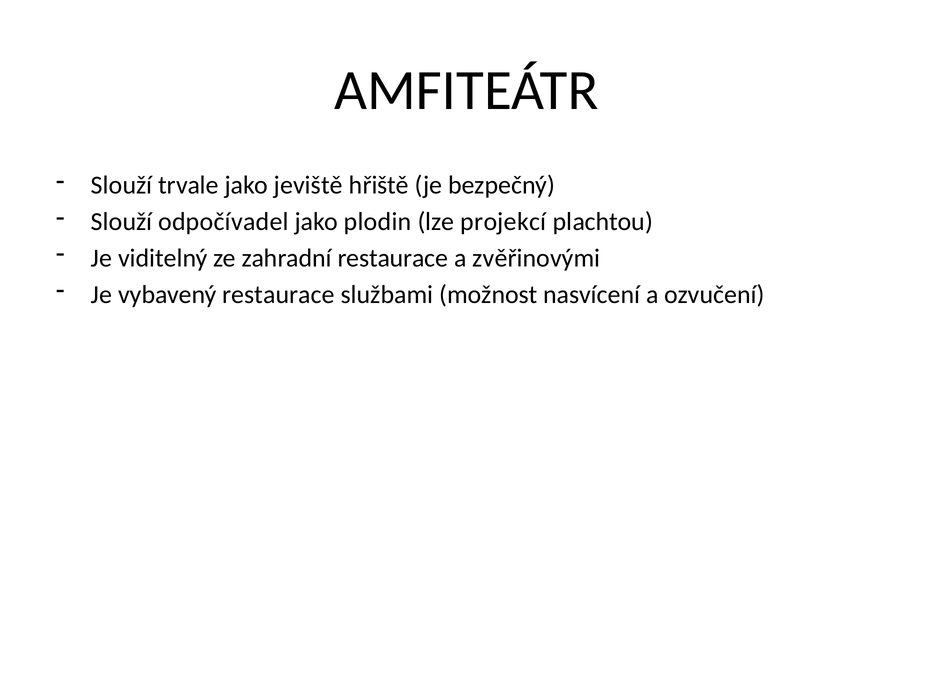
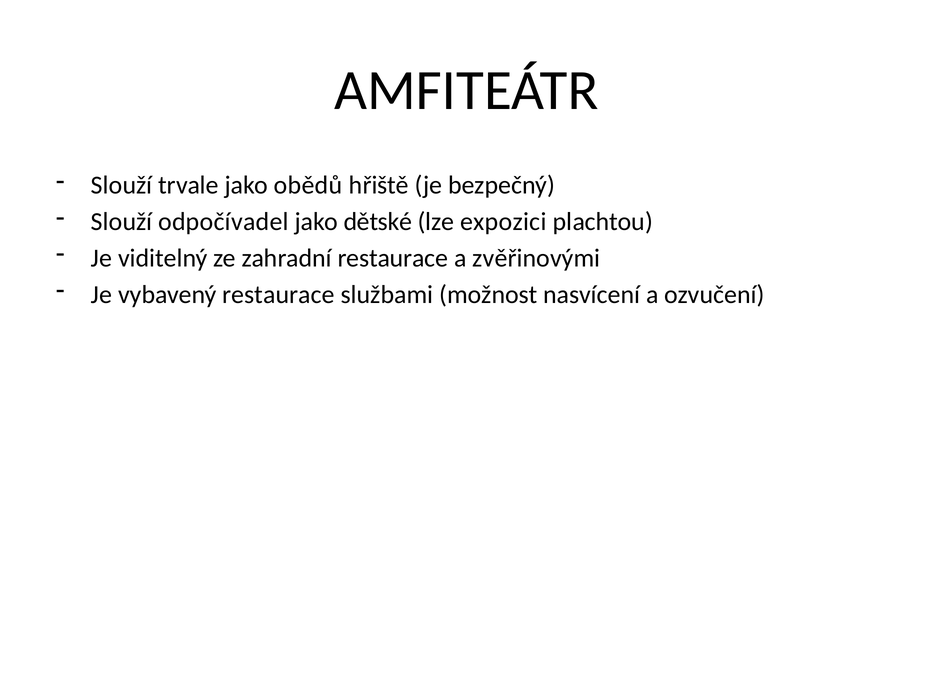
jeviště: jeviště -> obědů (308, 185)
plodin: plodin -> dětské (378, 222)
projekcí: projekcí -> expozici (503, 222)
